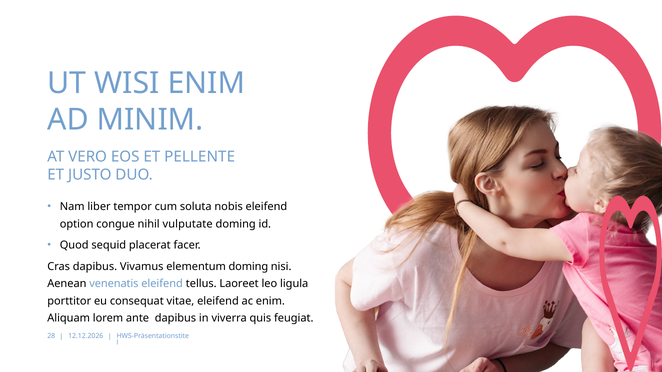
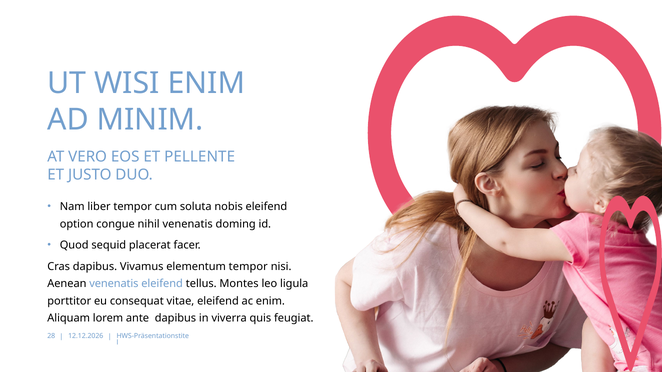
nihil vulputate: vulputate -> venenatis (188, 224)
elementum doming: doming -> tempor (248, 267)
Laoreet: Laoreet -> Montes (239, 284)
